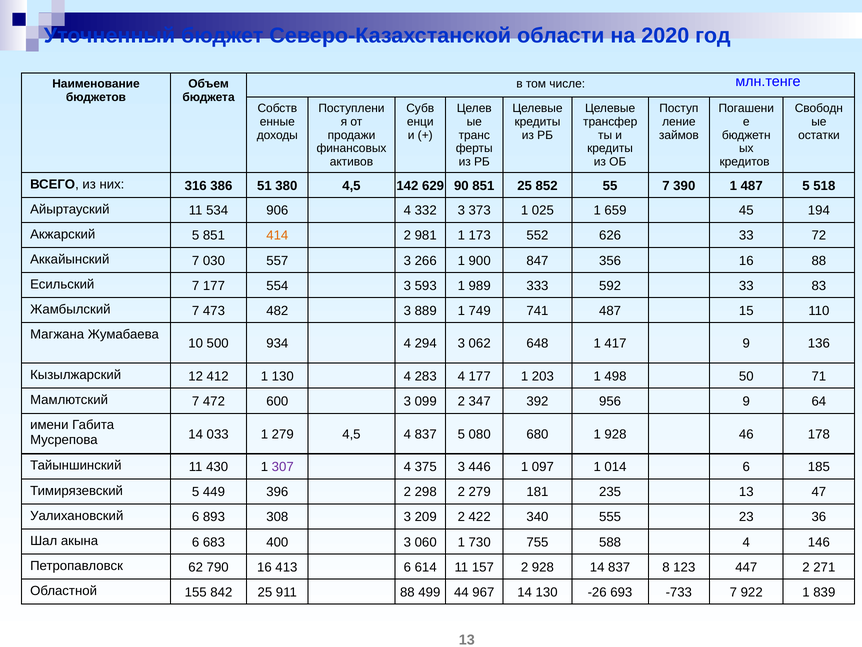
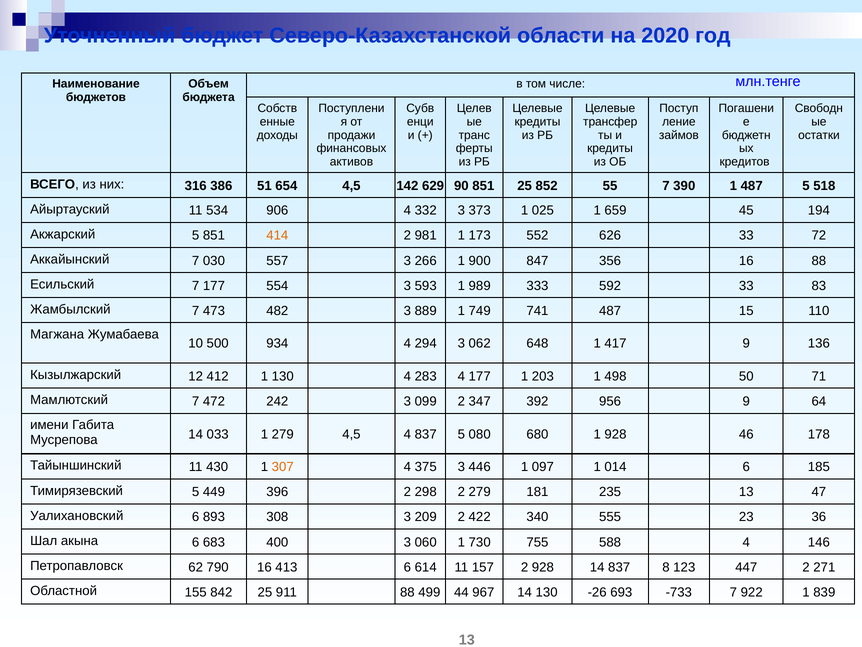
380: 380 -> 654 (286, 186)
600: 600 -> 242 (277, 401)
307 colour: purple -> orange (283, 467)
